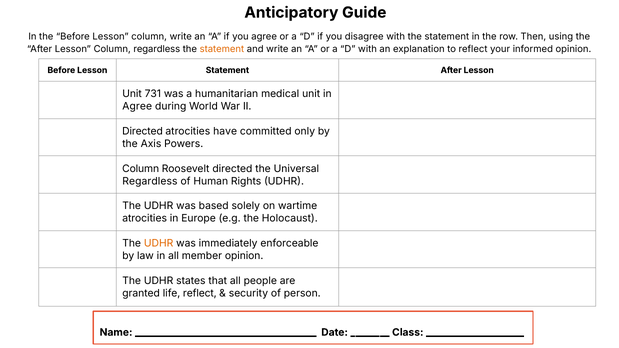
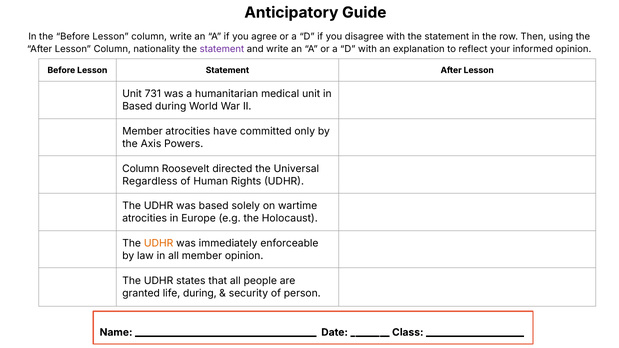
Column regardless: regardless -> nationality (157, 49)
statement colour: orange -> purple (222, 49)
Agree: Agree -> Based (137, 107)
Directed: Directed -> Member (142, 131)
life reflect: reflect -> during (200, 293)
